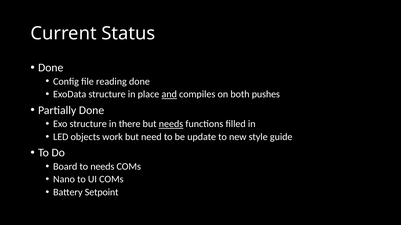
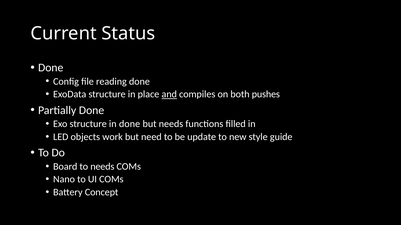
in there: there -> done (130, 124)
needs underline: present -> none (171, 124)
Setpoint: Setpoint -> Concept (102, 193)
